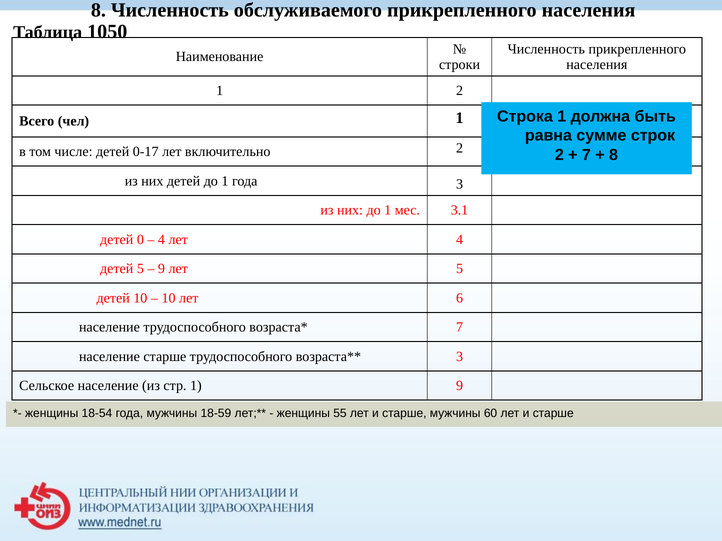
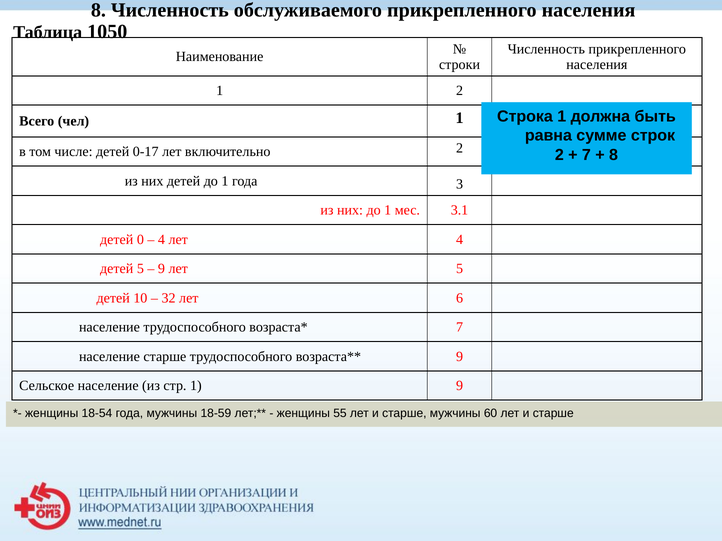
10: 10 -> 32 (169, 298)
3: 3 -> 9 (460, 357)
